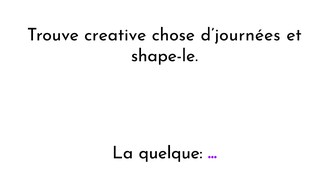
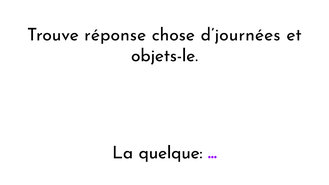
creative: creative -> réponse (115, 35)
shape-le: shape-le -> objets-le (165, 56)
